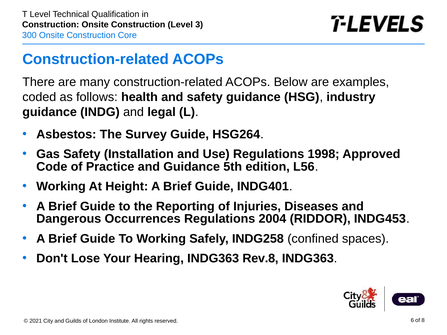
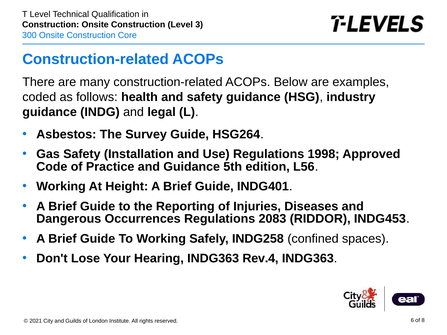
2004: 2004 -> 2083 (272, 219)
Rev.8: Rev.8 -> Rev.4 (260, 259)
